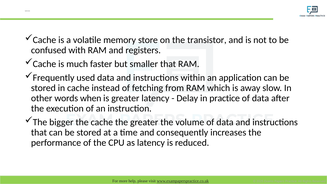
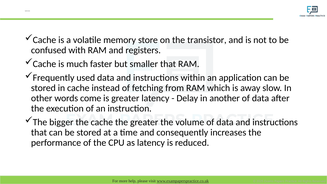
when: when -> come (91, 98)
in practice: practice -> another (225, 98)
